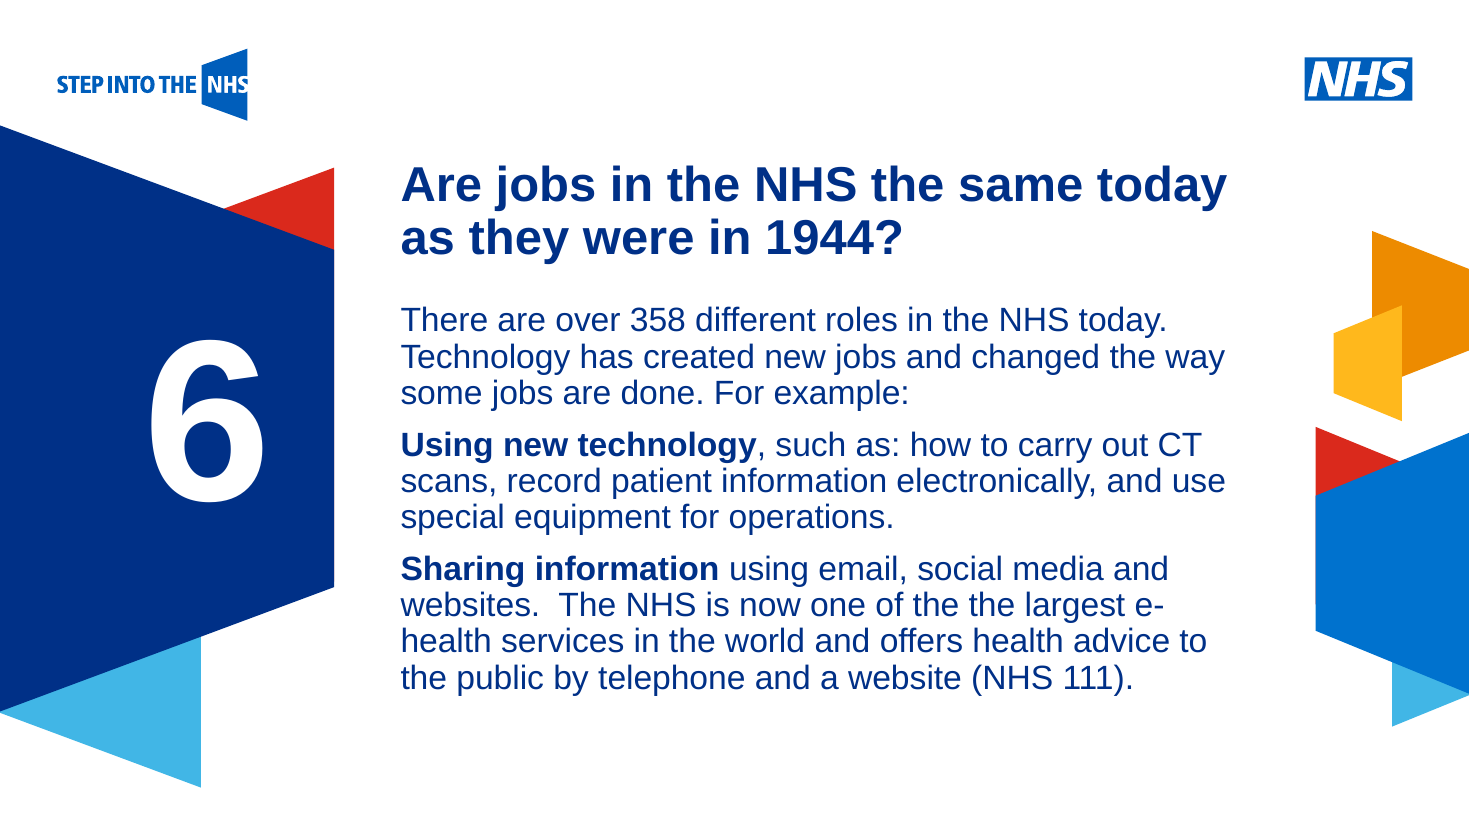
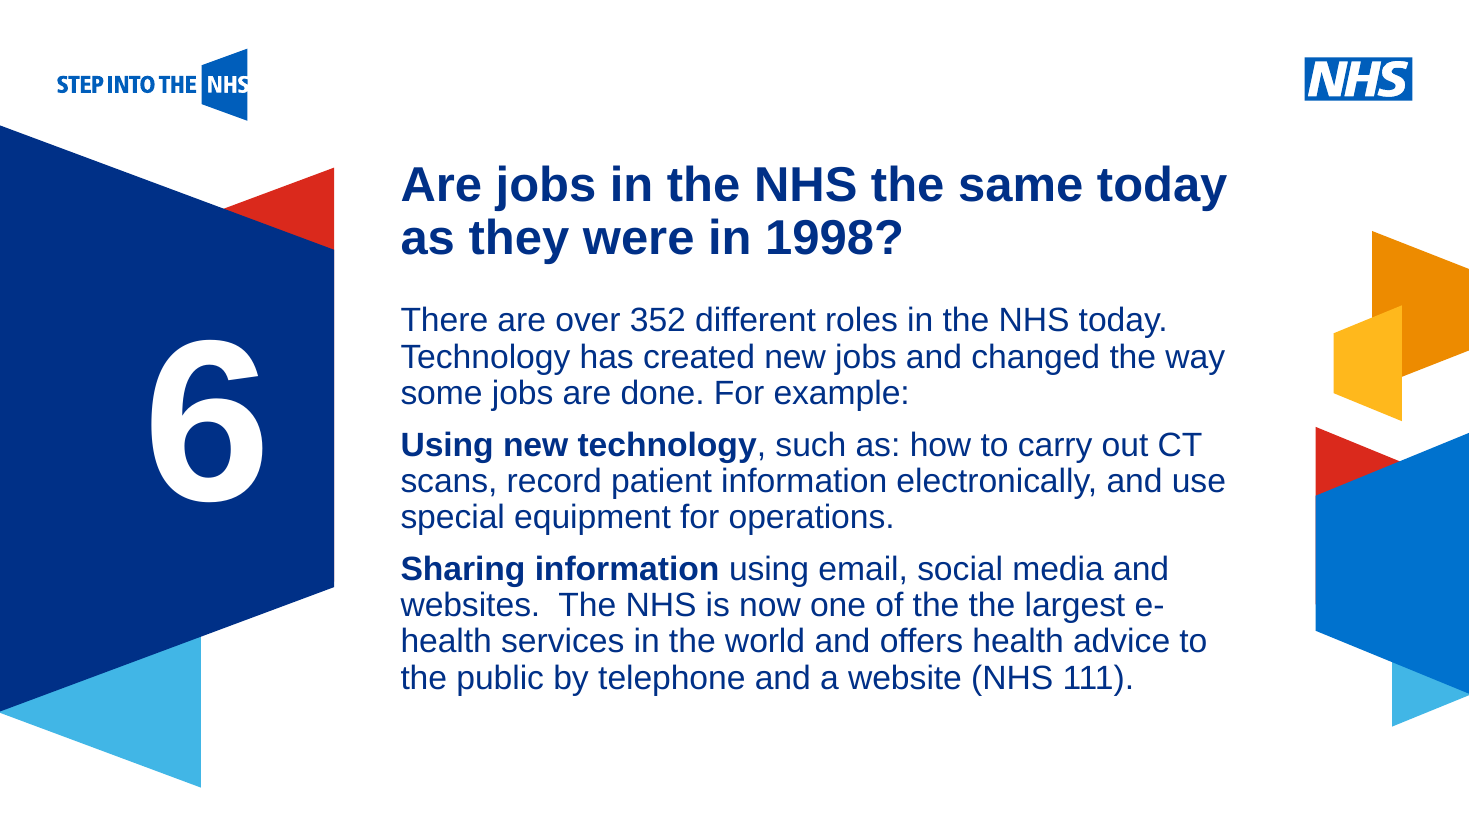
1944: 1944 -> 1998 (835, 238)
358: 358 -> 352 (658, 321)
